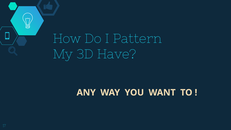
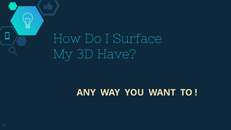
Pattern: Pattern -> Surface (137, 39)
